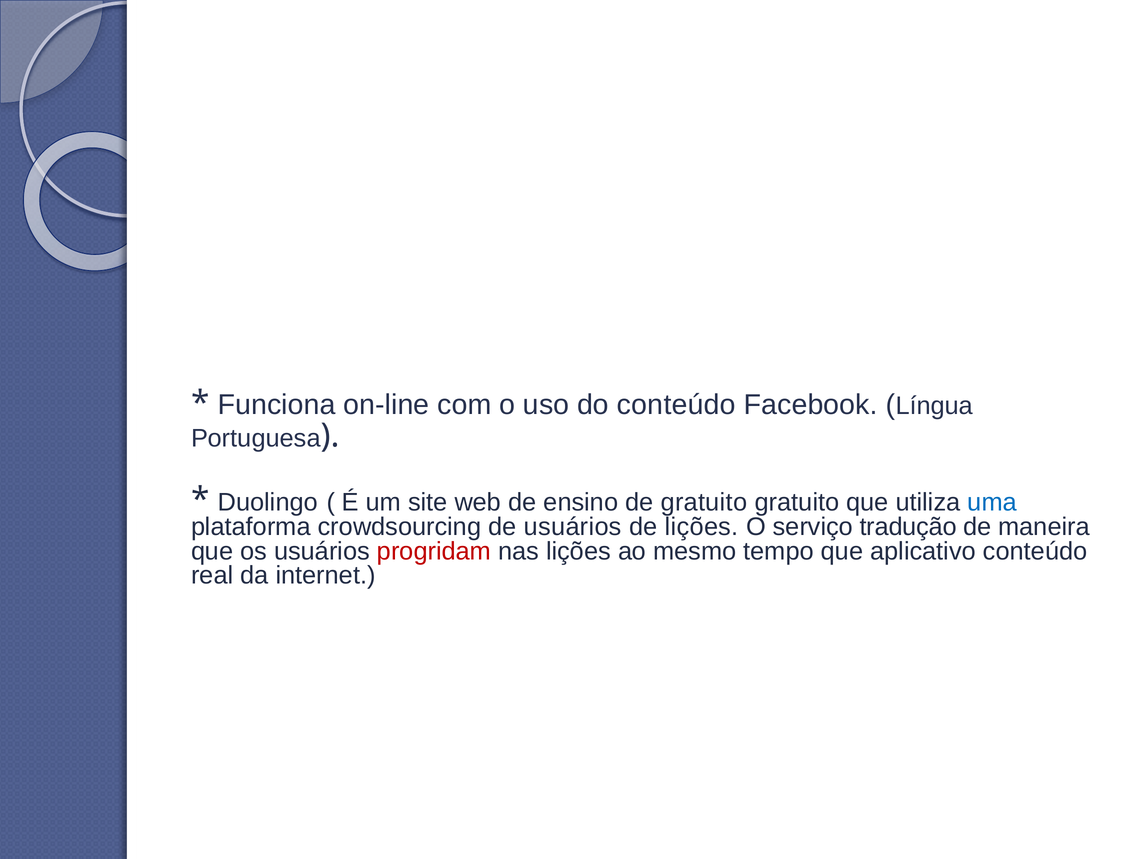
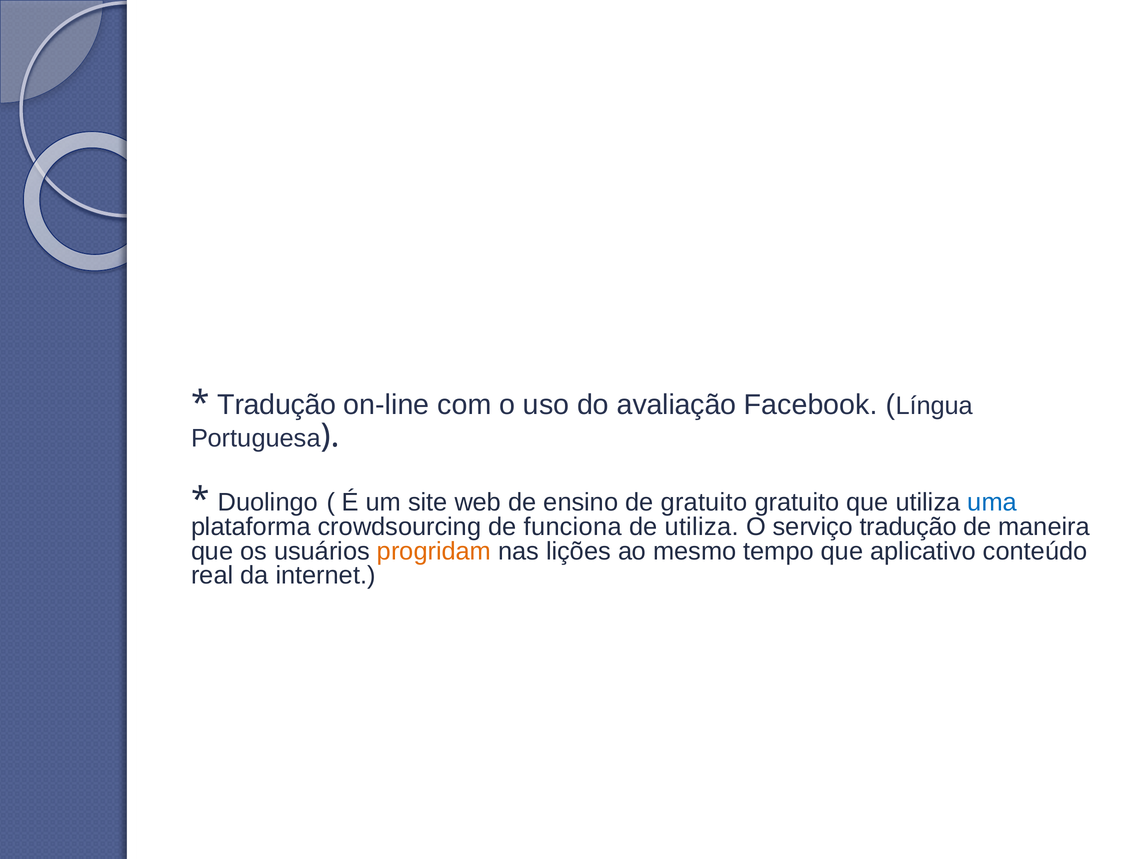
Funciona: Funciona -> Tradução (277, 405)
do conteúdo: conteúdo -> avaliação (677, 405)
de usuários: usuários -> funciona (573, 527)
de lições: lições -> utiliza (702, 527)
progridam colour: red -> orange (434, 551)
